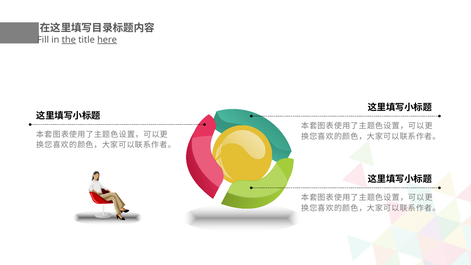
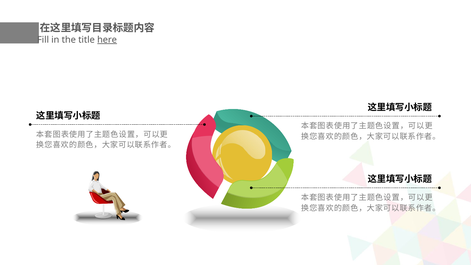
the underline: present -> none (69, 40)
